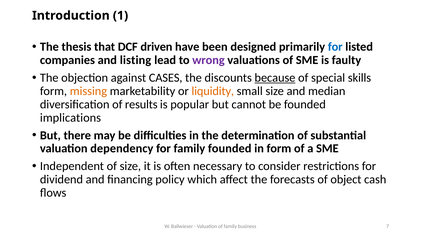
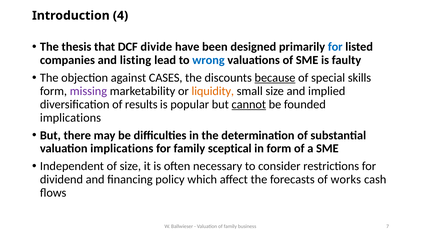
1: 1 -> 4 (121, 16)
driven: driven -> divide (156, 47)
wrong colour: purple -> blue (208, 60)
missing colour: orange -> purple (88, 91)
median: median -> implied (327, 91)
cannot underline: none -> present (249, 104)
valuation dependency: dependency -> implications (122, 148)
family founded: founded -> sceptical (230, 148)
object: object -> works (346, 179)
